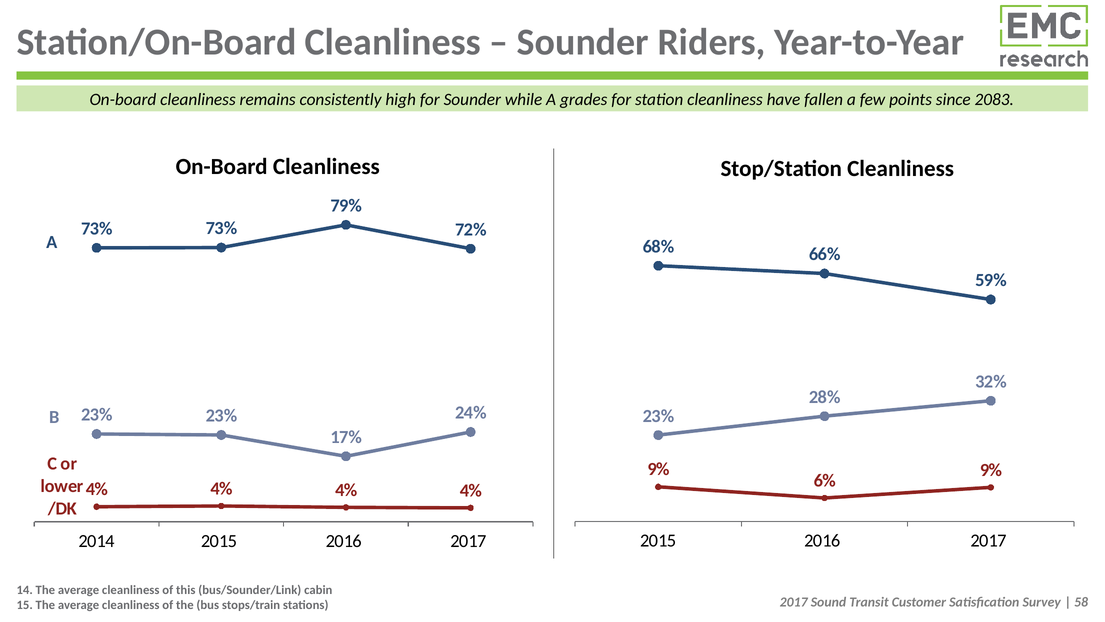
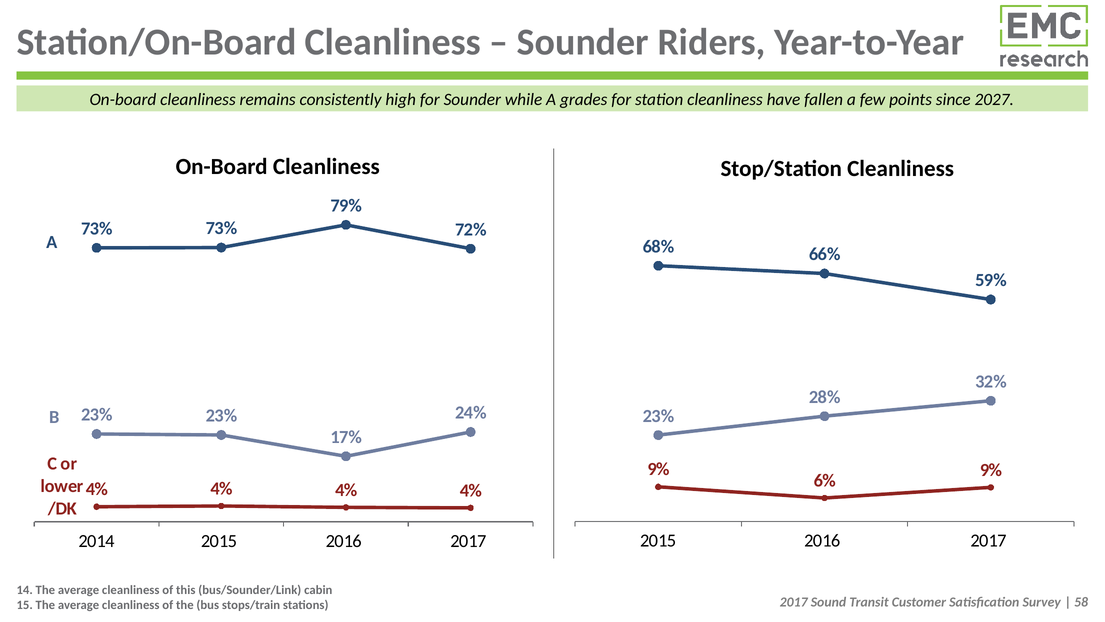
2083: 2083 -> 2027 (994, 99)
